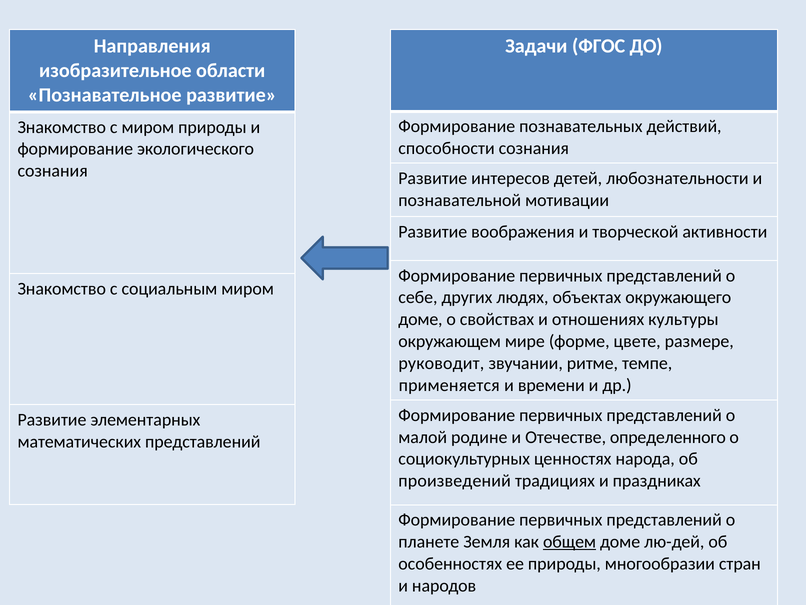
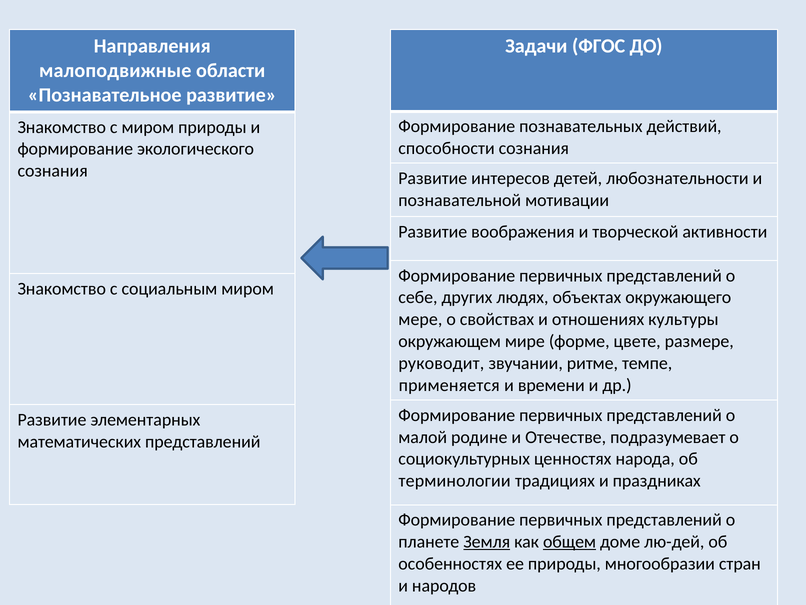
изобразительное: изобразительное -> малоподвижные (115, 70)
доме: доме -> мере (420, 319)
определенного: определенного -> подразумевает (668, 437)
произведений: произведений -> терминологии (455, 481)
Земля underline: none -> present (487, 541)
